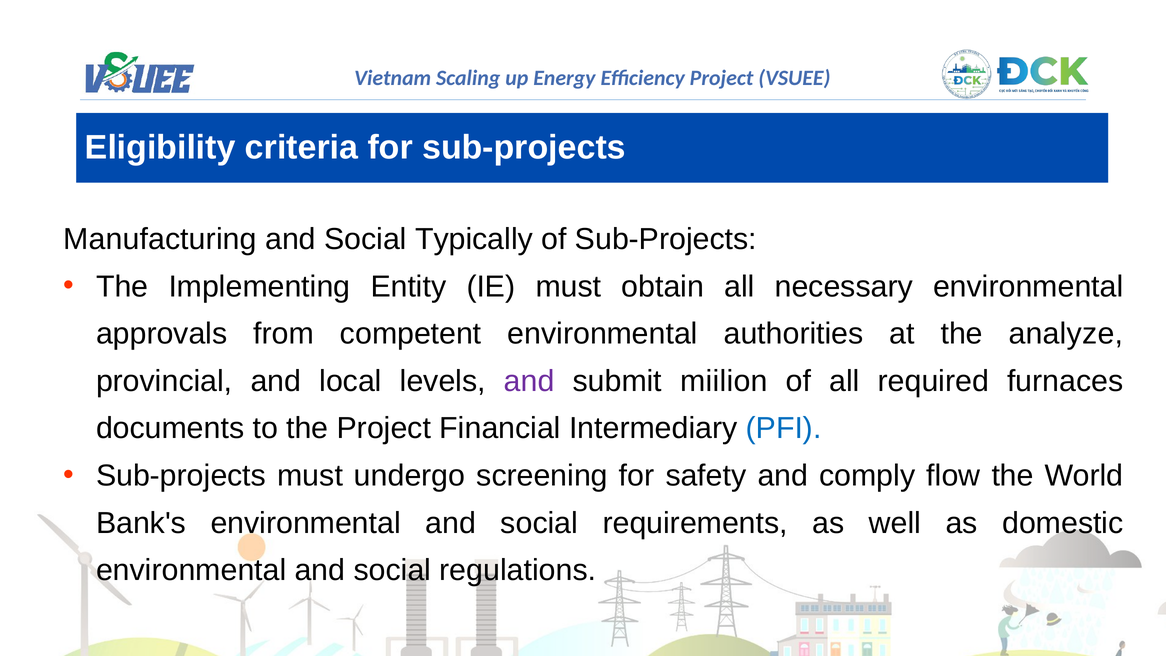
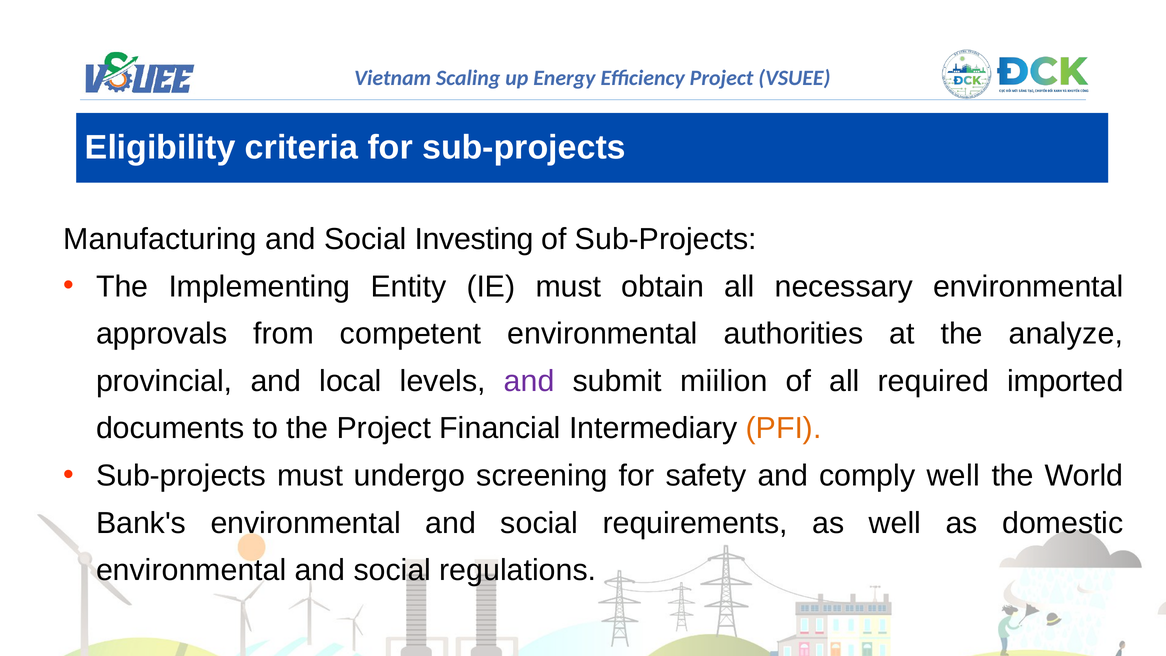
Typically: Typically -> Investing (474, 239)
furnaces: furnaces -> imported (1065, 381)
PFI colour: blue -> orange (784, 428)
comply flow: flow -> well (953, 476)
